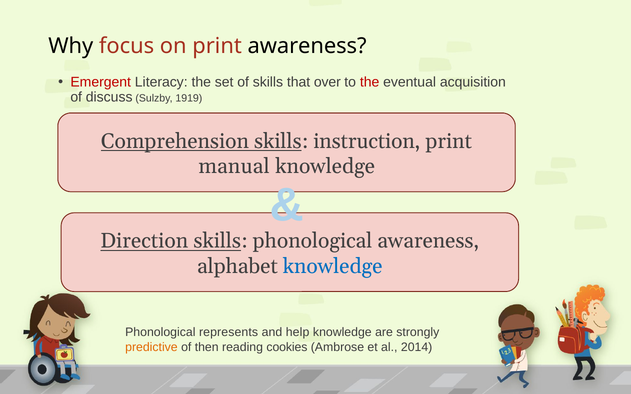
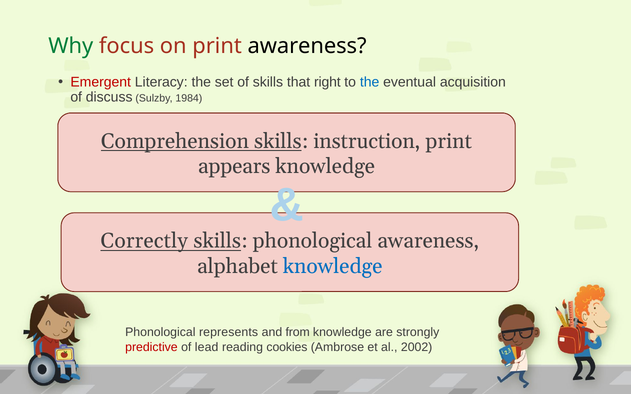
Why colour: black -> green (71, 46)
over: over -> right (327, 82)
the colour: red -> blue (370, 82)
1919: 1919 -> 1984 (189, 99)
manual: manual -> appears (234, 167)
Direction: Direction -> Correctly (144, 241)
help: help -> from (298, 333)
predictive colour: orange -> red (151, 347)
then: then -> lead (207, 347)
2014: 2014 -> 2002 (417, 347)
